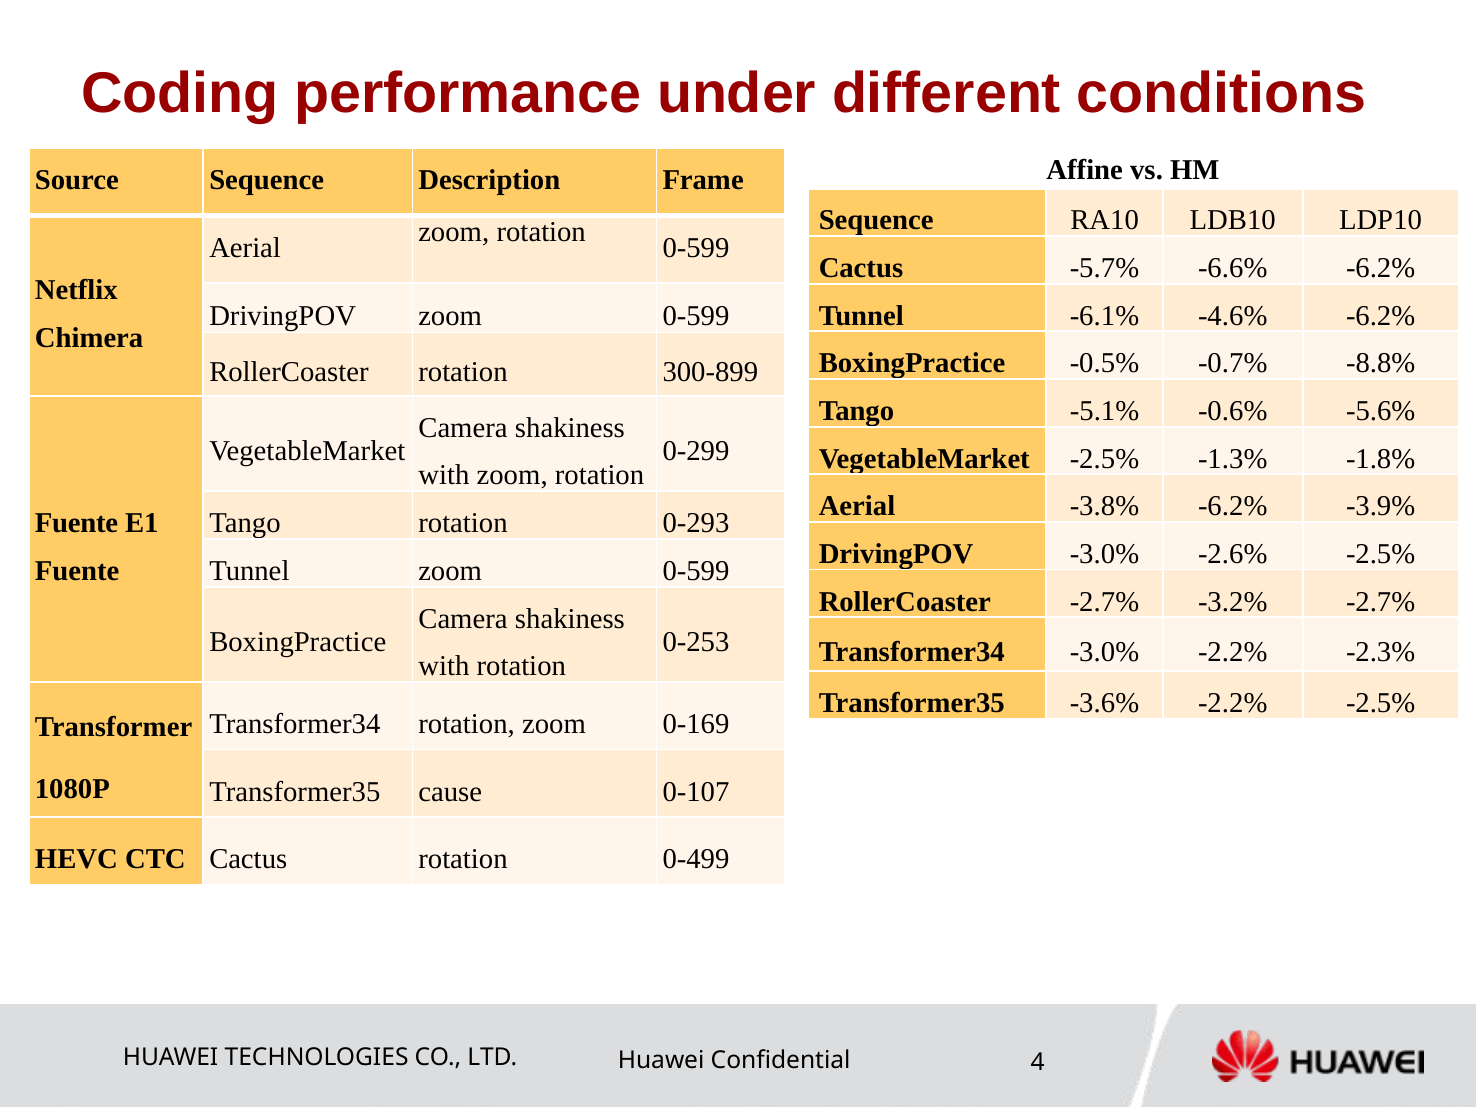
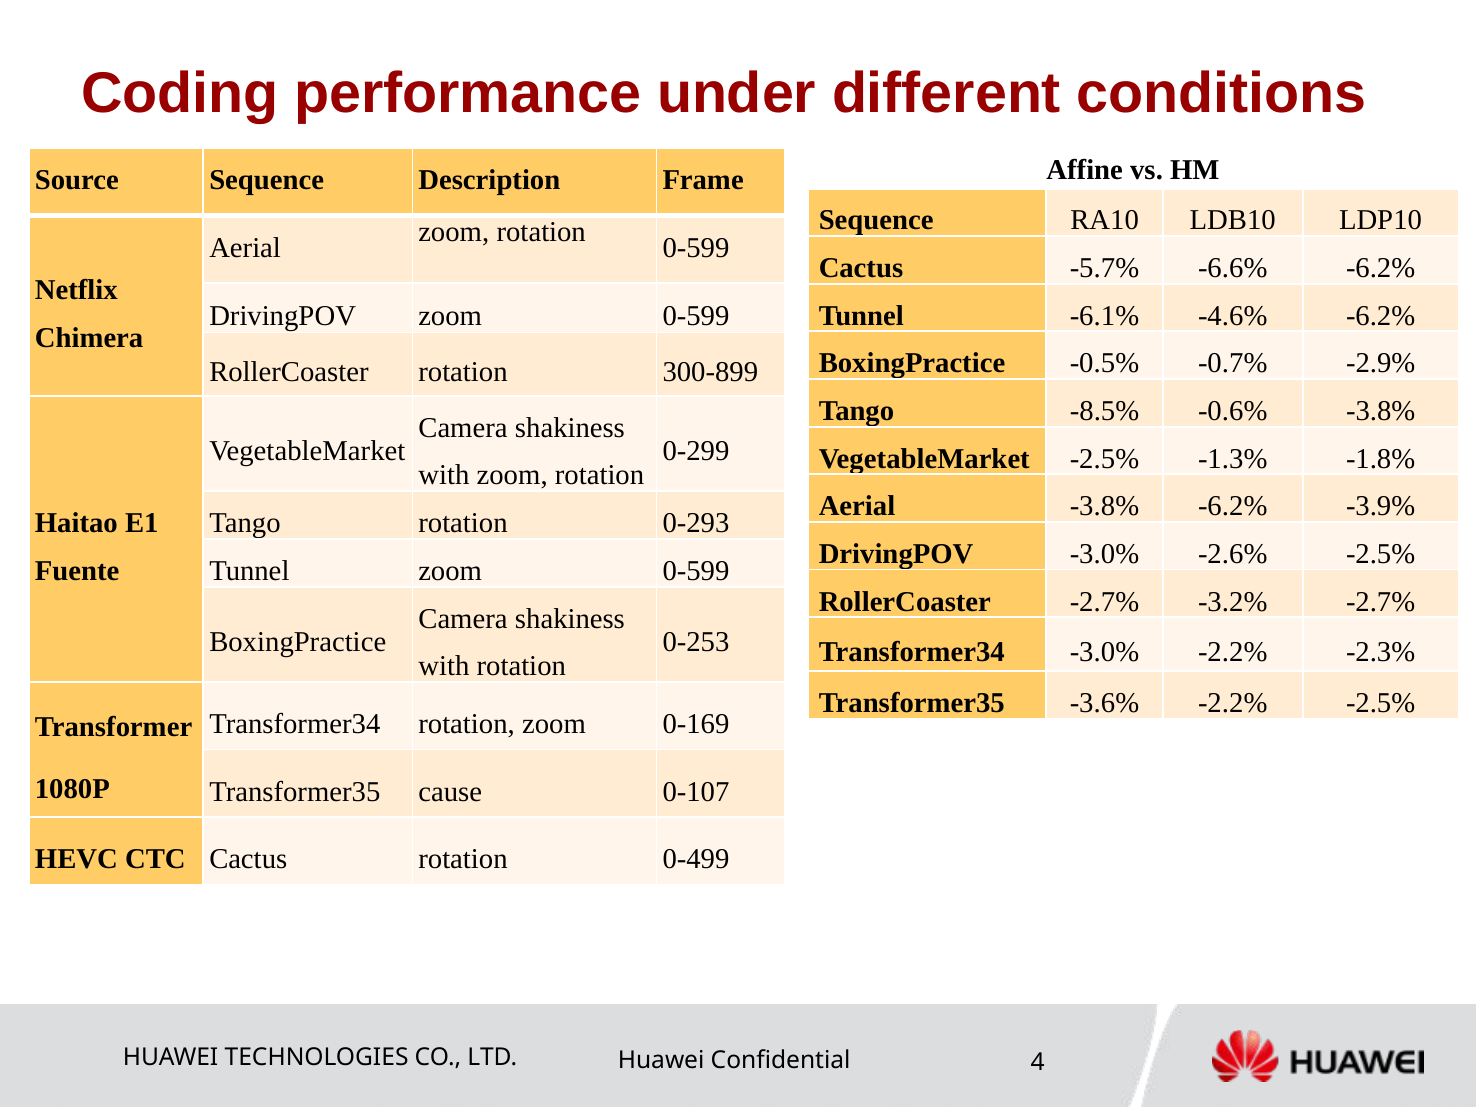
-8.8%: -8.8% -> -2.9% (1381, 363)
-5.1%: -5.1% -> -8.5% (1105, 411)
-0.6% -5.6%: -5.6% -> -3.8% (1381, 411)
Fuente: Fuente -> Haitao (76, 523)
